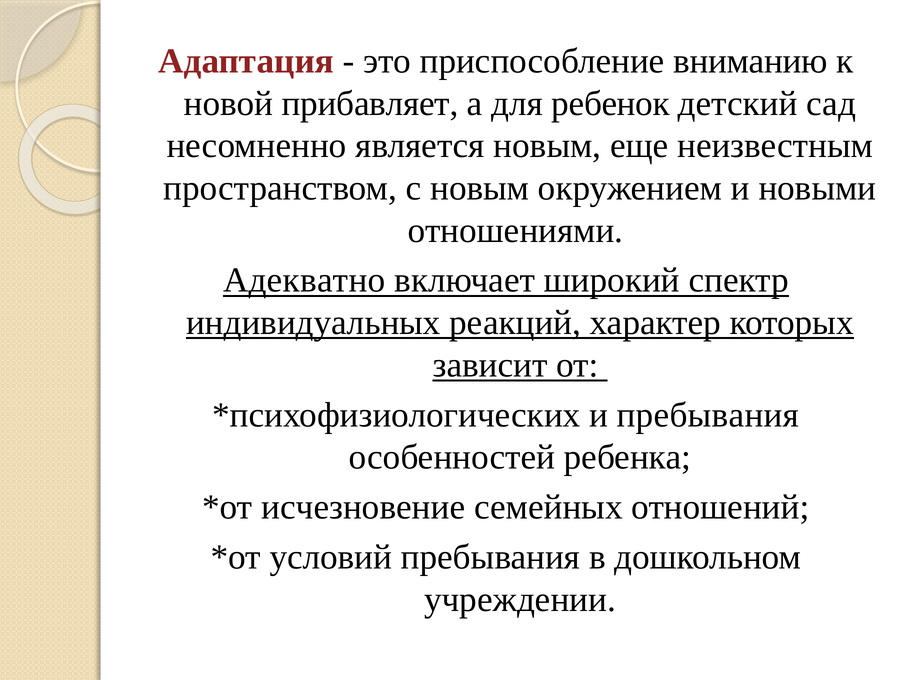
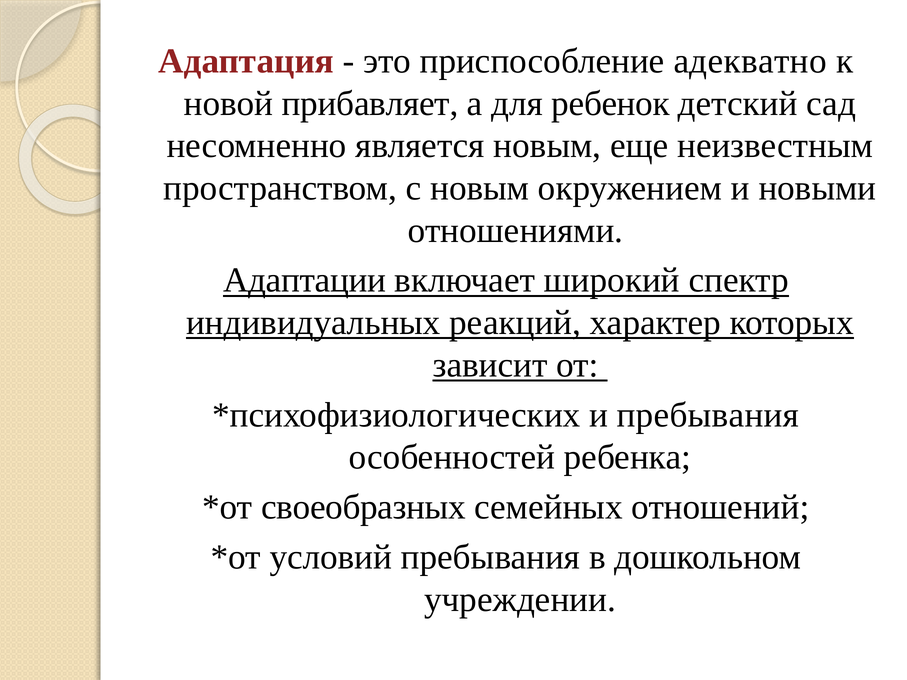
вниманию: вниманию -> адекватно (750, 61)
Адекватно: Адекватно -> Адаптации (305, 280)
исчезновение: исчезновение -> своеобразных (363, 507)
